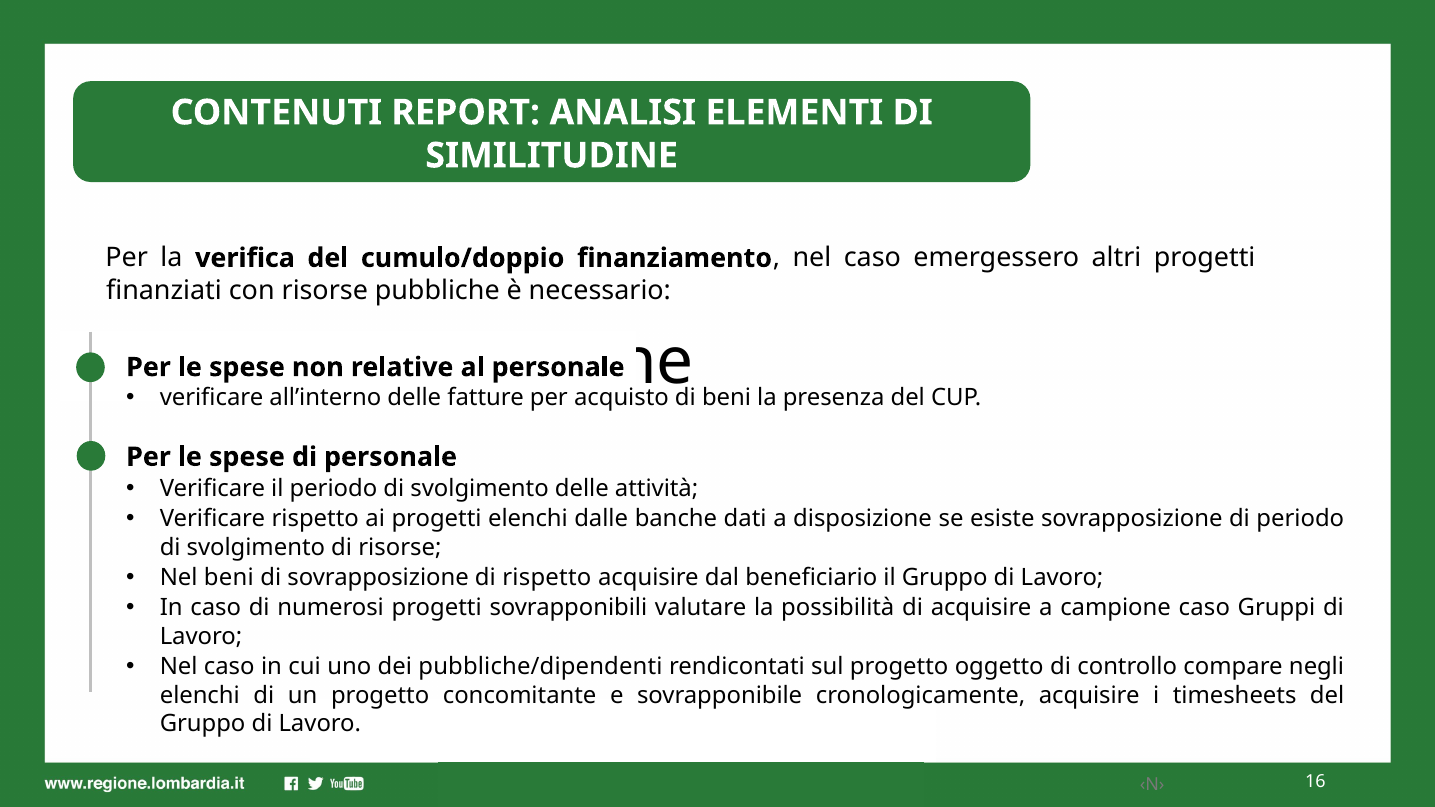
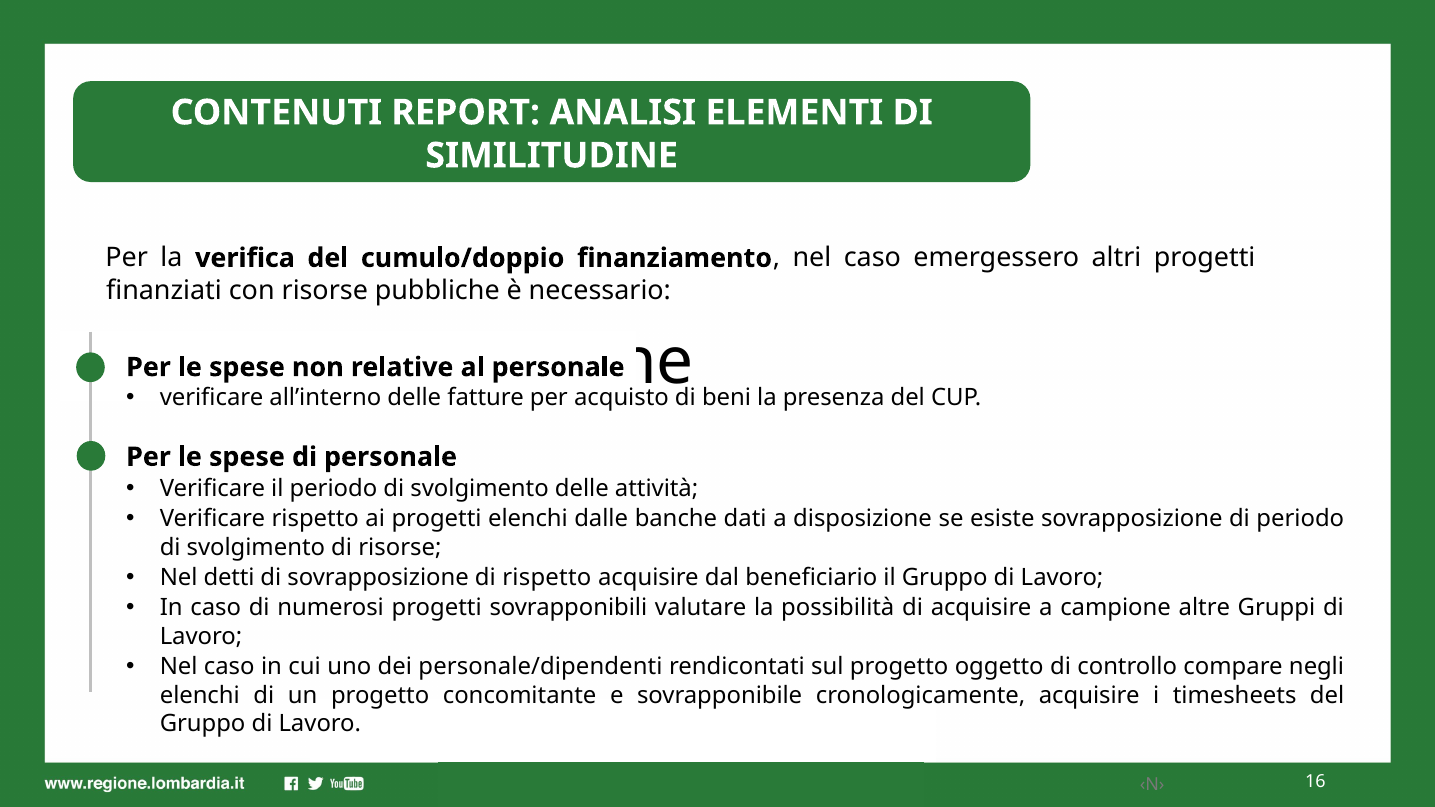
Nel beni: beni -> detti (229, 578)
campione caso: caso -> altre (1204, 608)
pubbliche/dipendenti: pubbliche/dipendenti -> personale/dipendenti (541, 667)
